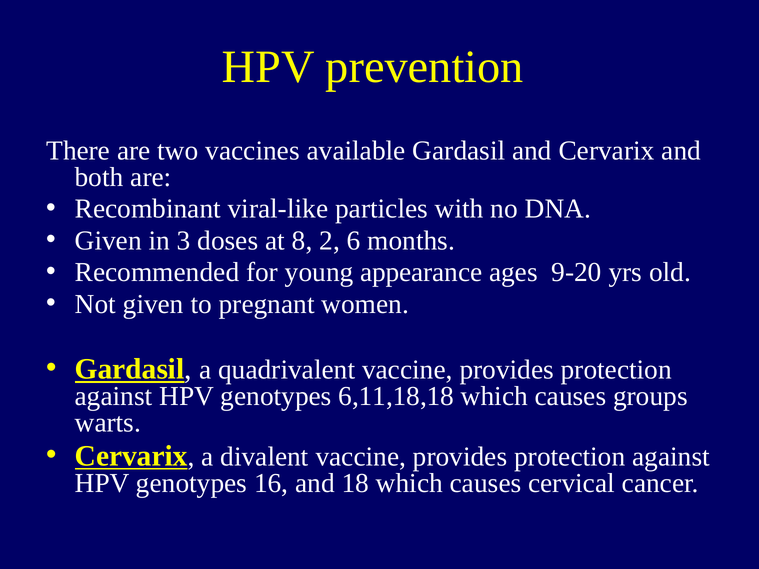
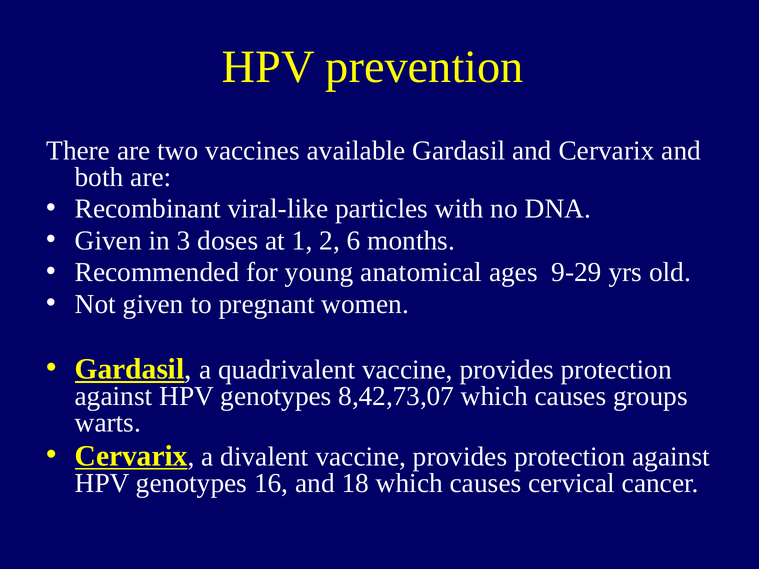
8: 8 -> 1 (302, 241)
appearance: appearance -> anatomical (421, 273)
9-20: 9-20 -> 9-29 (577, 273)
6,11,18,18: 6,11,18,18 -> 8,42,73,07 (396, 397)
